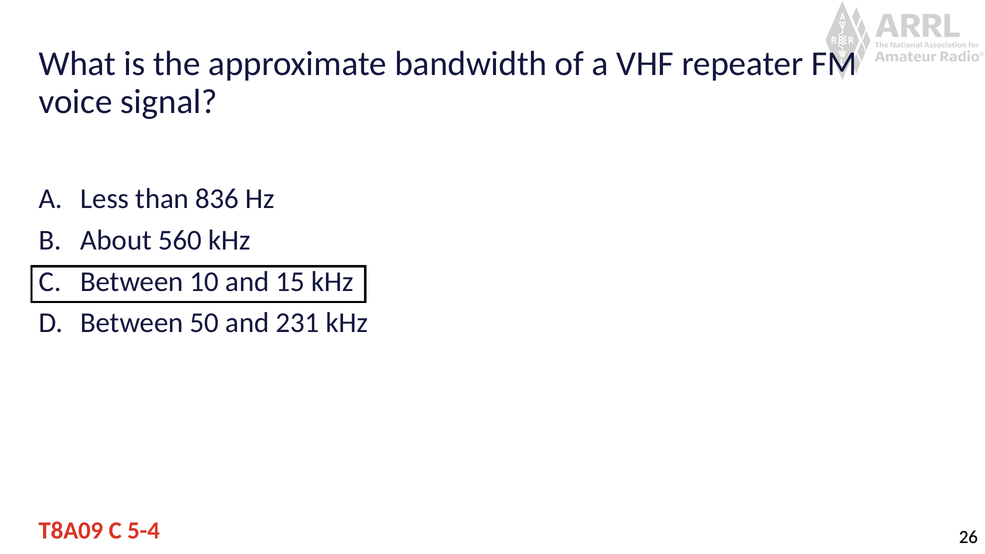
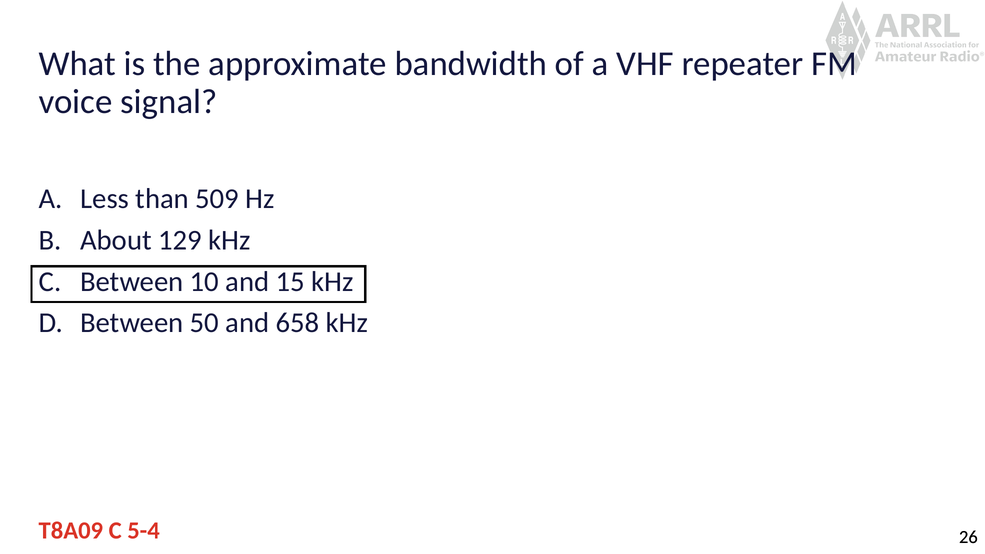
836: 836 -> 509 (217, 199)
560: 560 -> 129 (180, 240)
231: 231 -> 658 (298, 323)
